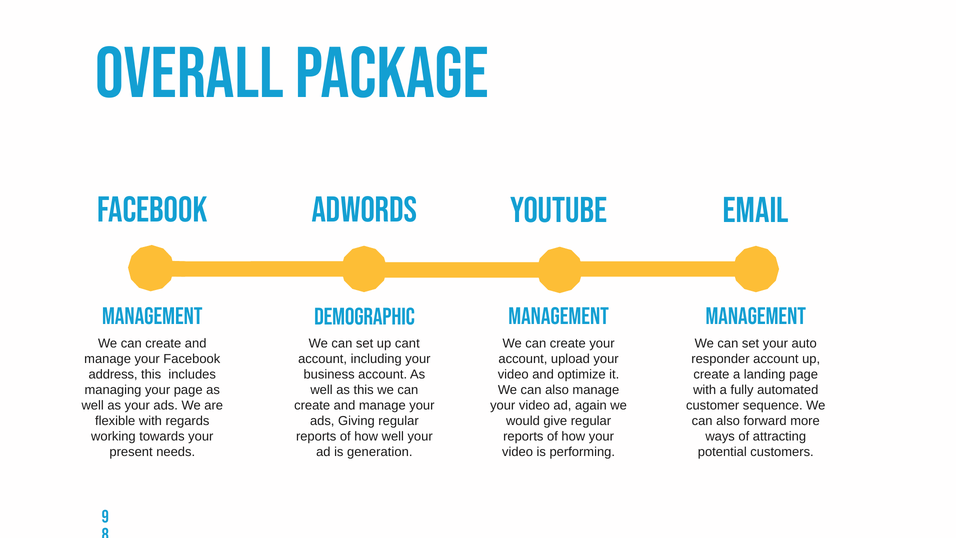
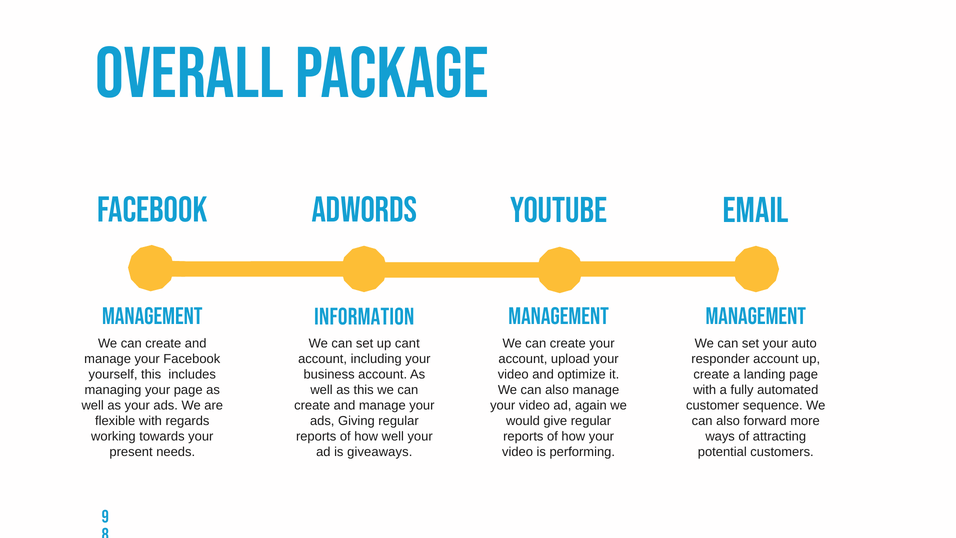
demographic: demographic -> information (364, 317)
address: address -> yourself (113, 374)
generation: generation -> giveaways (380, 452)
